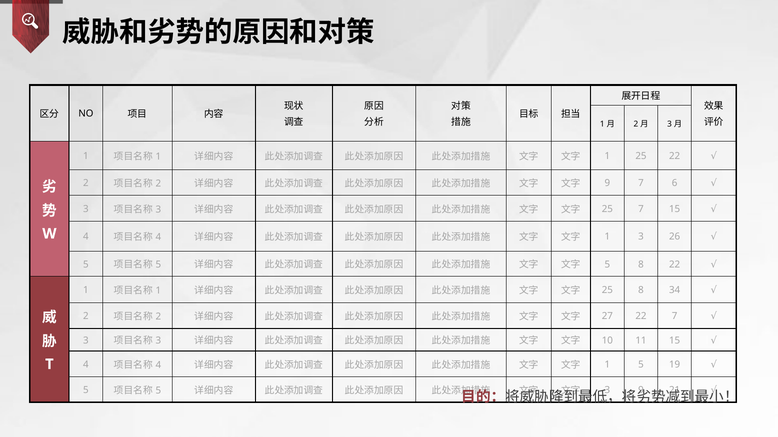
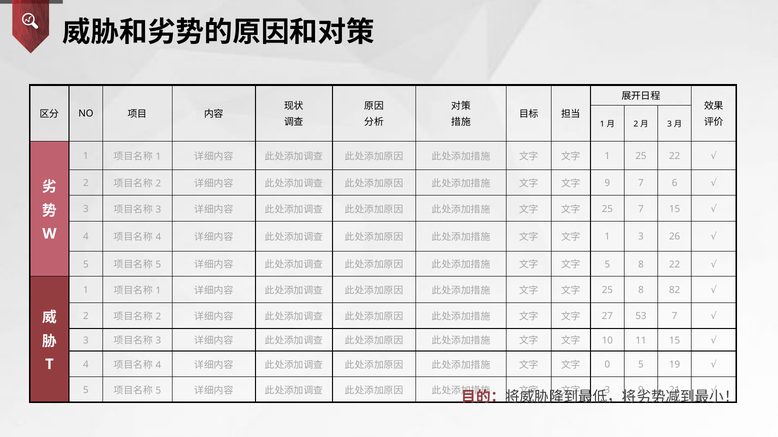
34: 34 -> 82 (675, 291)
27 22: 22 -> 53 (641, 317)
1: 1 -> 0 (607, 365)
